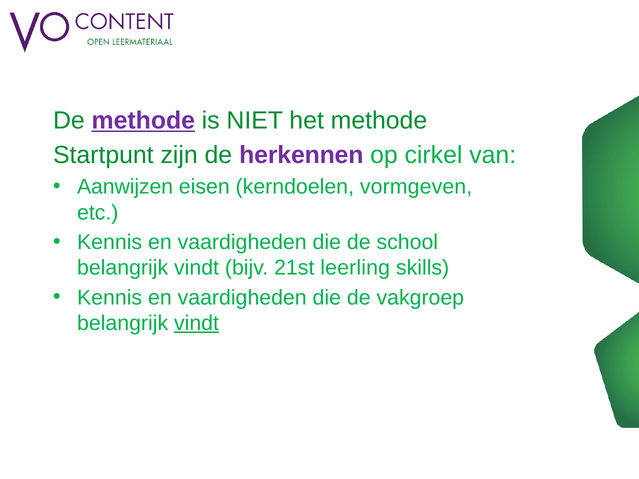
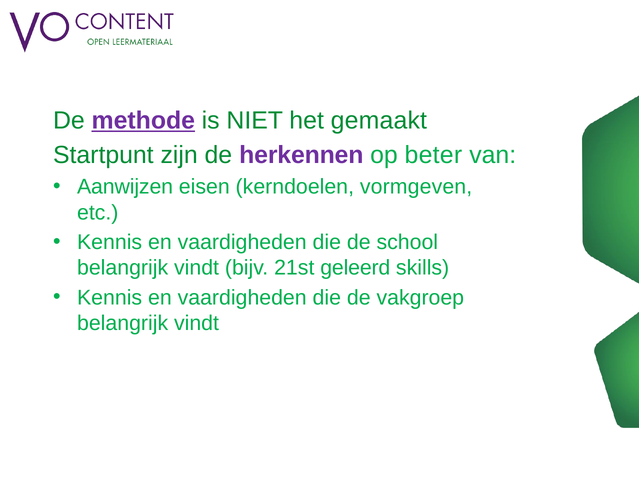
het methode: methode -> gemaakt (379, 121)
cirkel: cirkel -> beter (433, 155)
leerling: leerling -> geleerd (355, 268)
vindt underline: present -> none (197, 323)
